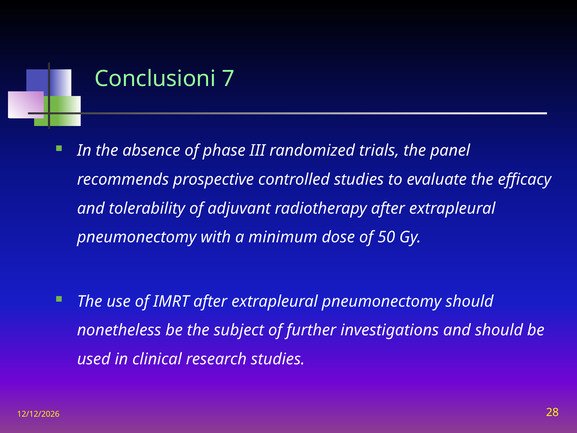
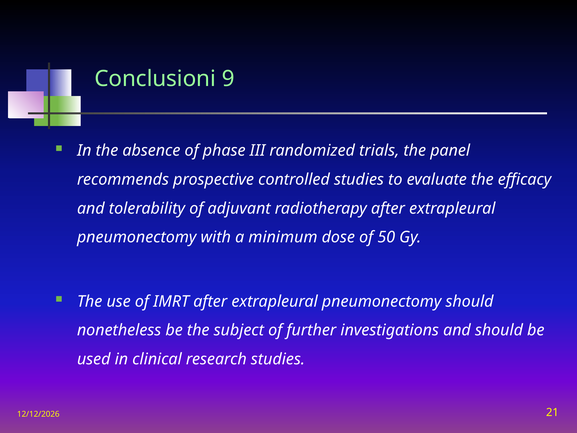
7: 7 -> 9 (228, 79)
28: 28 -> 21 (552, 412)
